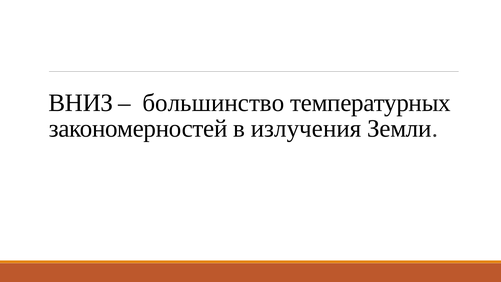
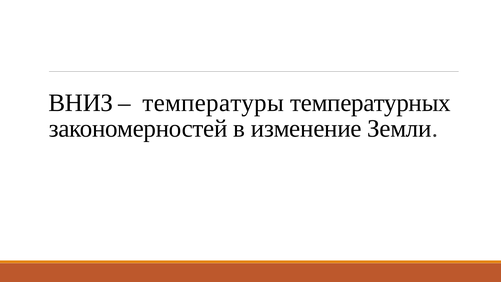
большинство: большинство -> температуры (213, 103)
излучения: излучения -> изменение (306, 129)
